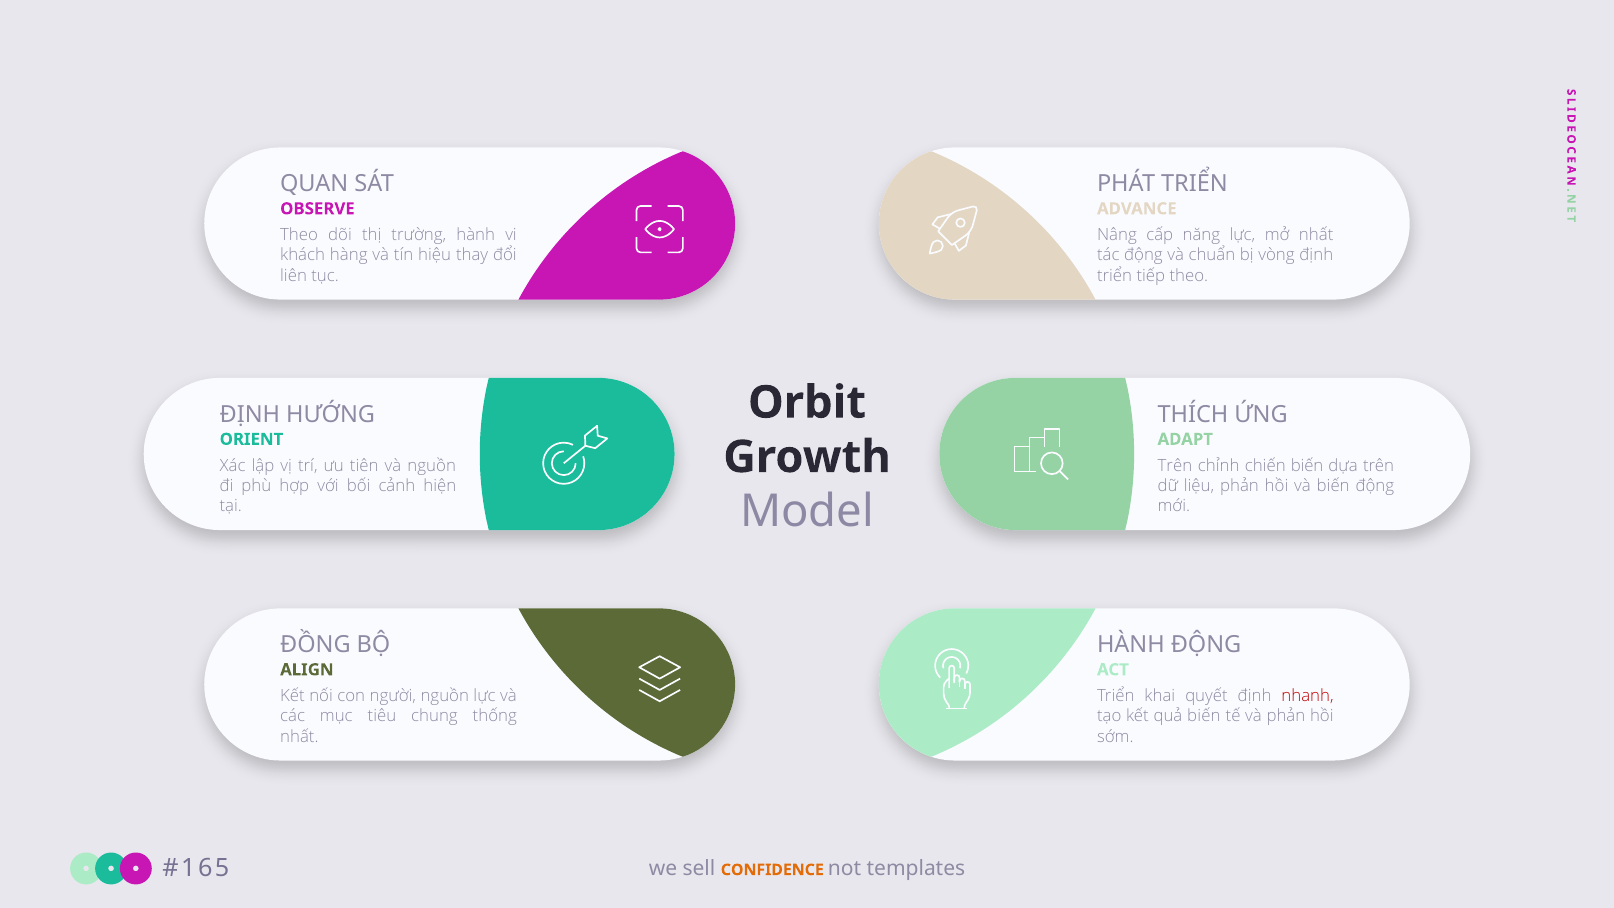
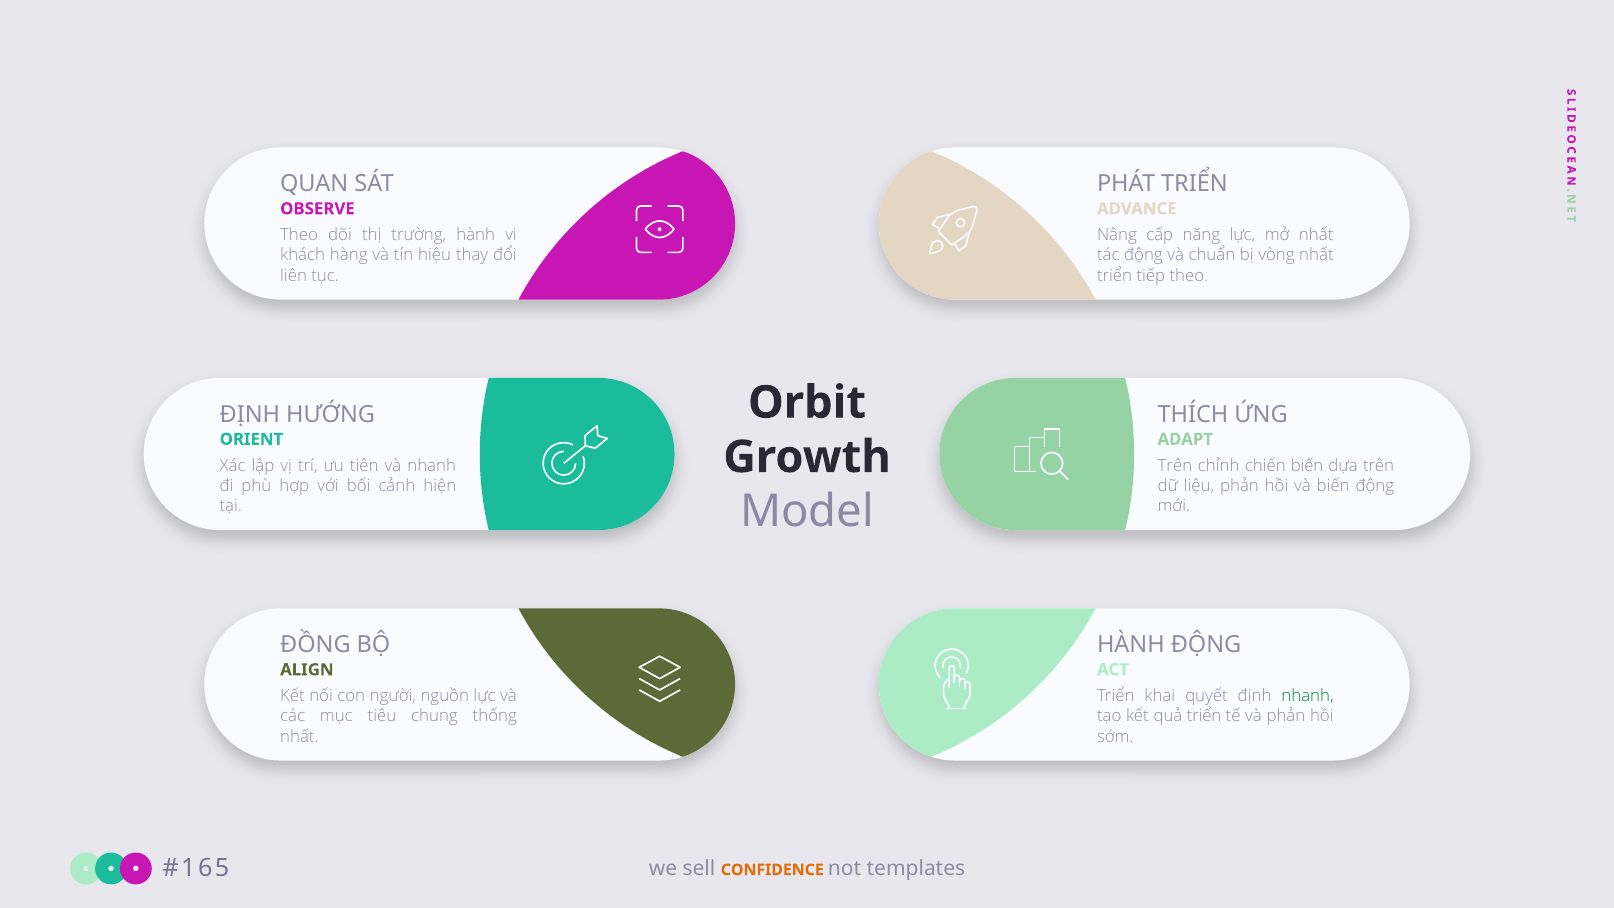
vòng định: định -> nhất (1316, 255)
và nguồn: nguồn -> nhanh (432, 466)
nhanh colour: red -> green (1308, 696)
quả biến: biến -> triển (1204, 716)
